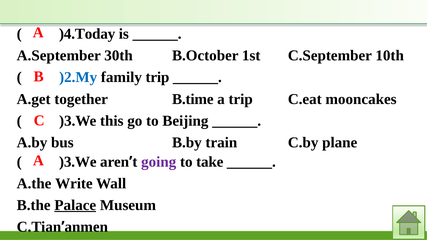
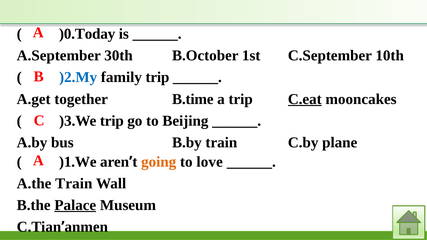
)4.Today: )4.Today -> )0.Today (87, 34)
C.eat underline: none -> present (305, 99)
)3.We this: this -> trip (112, 121)
)3.We: )3.We -> )1.We (78, 162)
going colour: purple -> orange (159, 162)
take: take -> love (210, 162)
A.the Write: Write -> Train (74, 184)
